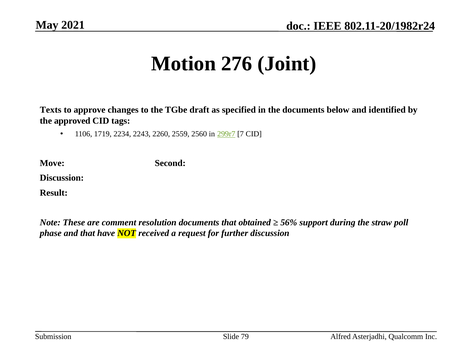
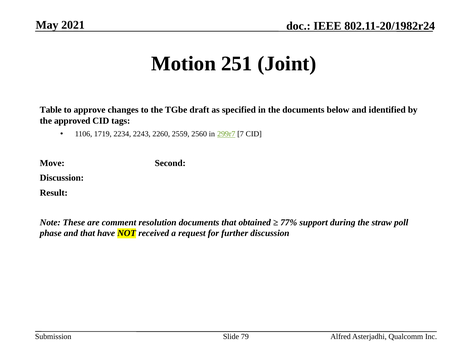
276: 276 -> 251 (237, 64)
Texts: Texts -> Table (51, 110)
56%: 56% -> 77% (289, 222)
